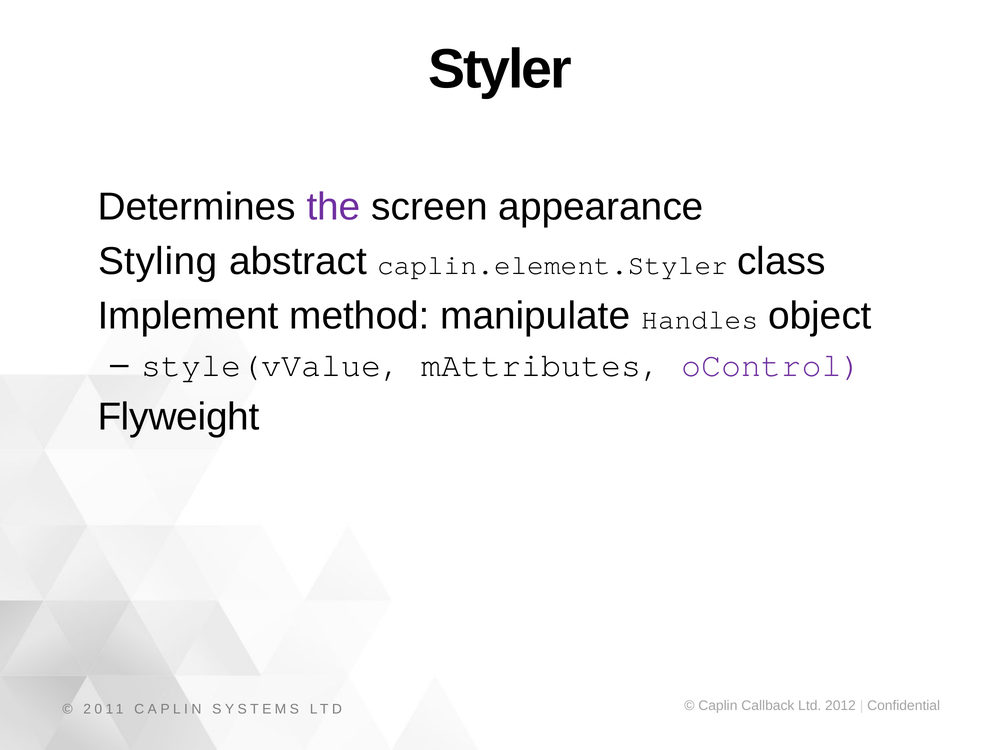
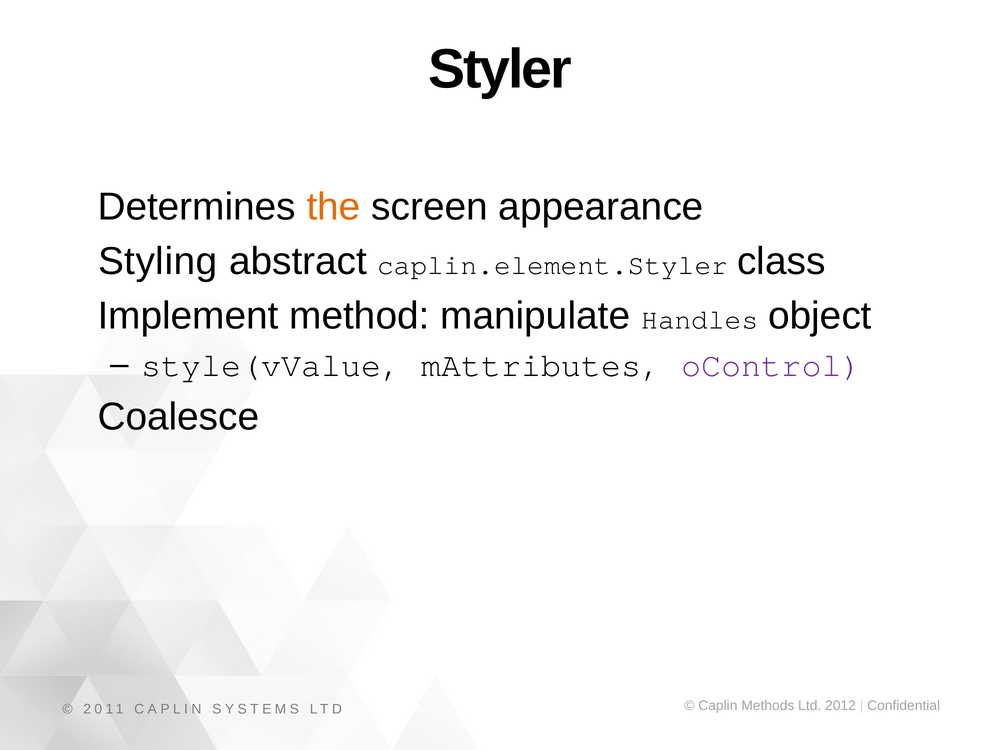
the colour: purple -> orange (334, 207)
Flyweight: Flyweight -> Coalesce (178, 417)
Callback: Callback -> Methods (768, 706)
